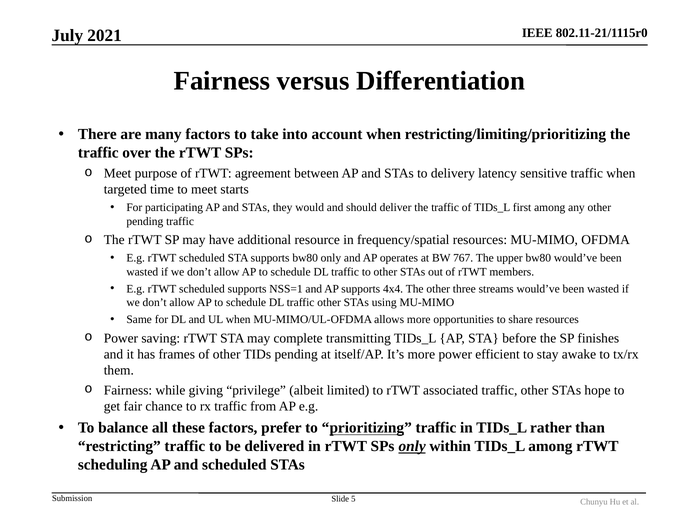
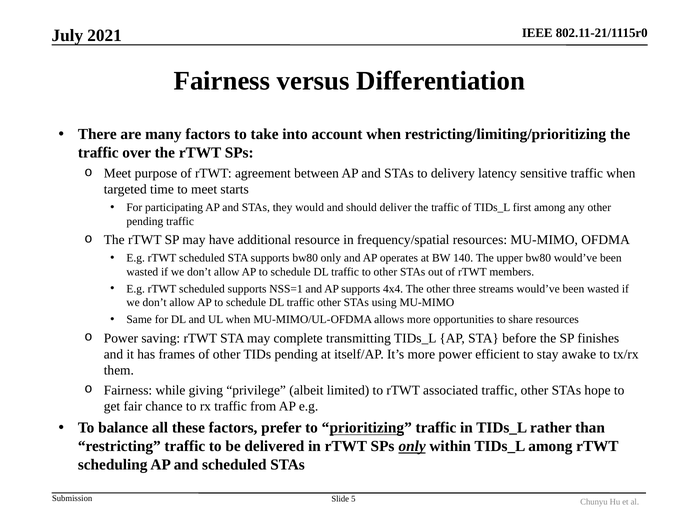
767: 767 -> 140 (463, 258)
